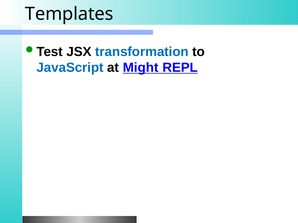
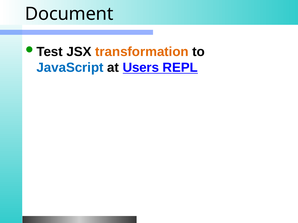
Templates: Templates -> Document (69, 14)
transformation colour: blue -> orange (142, 52)
Might: Might -> Users (141, 68)
